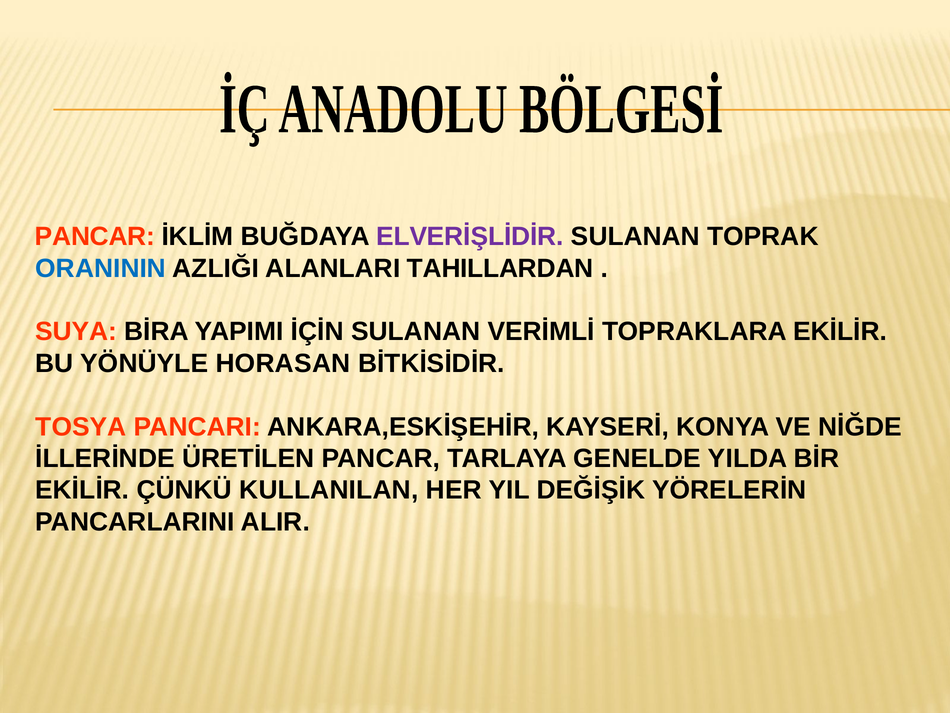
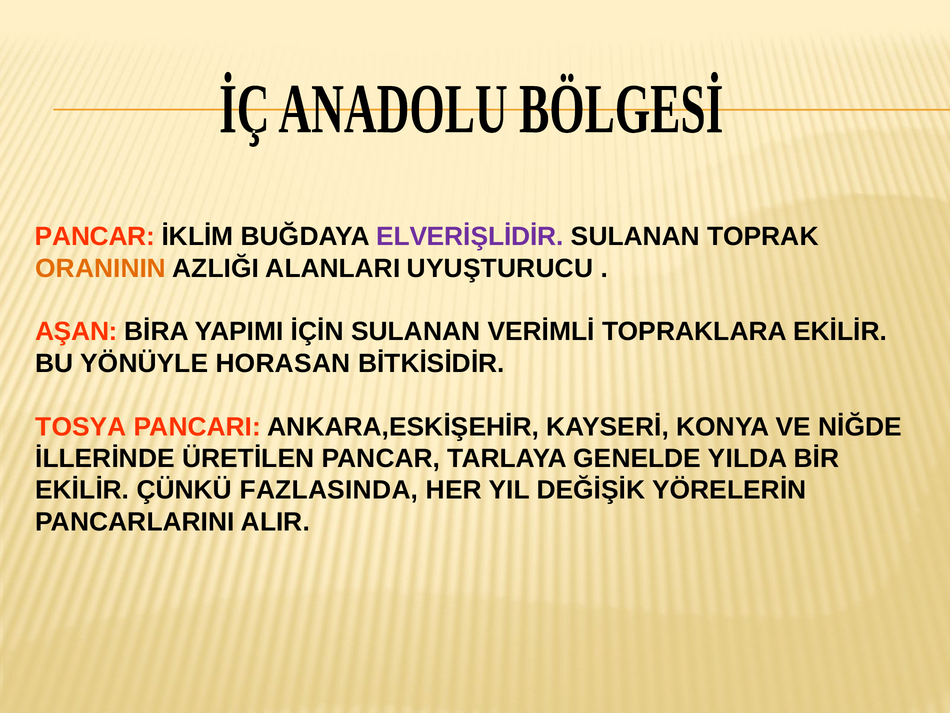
ORANININ colour: blue -> orange (101, 268)
TAHILLARDAN: TAHILLARDAN -> UYUŞTURUCU (500, 268)
SUYA: SUYA -> AŞAN (76, 331)
KULLANILAN: KULLANILAN -> FAZLASINDA (329, 490)
